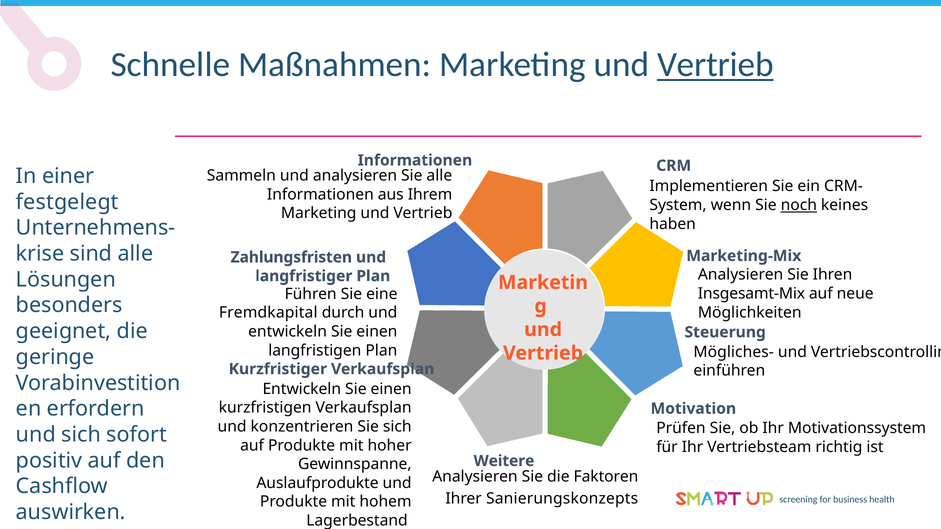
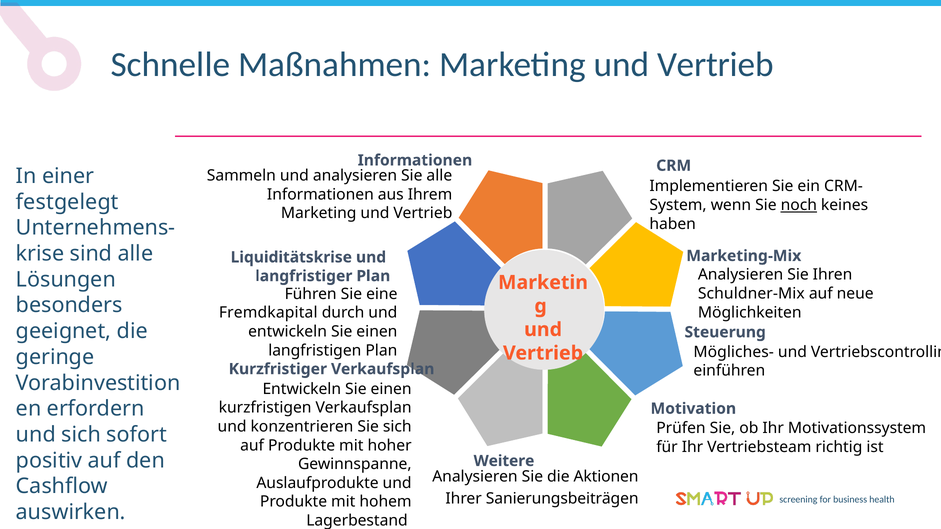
Vertrieb underline: present -> none (715, 65)
Zahlungsfristen: Zahlungsfristen -> Liquiditätskrise (291, 257)
Insgesamt-Mix: Insgesamt-Mix -> Schuldner-Mix (751, 294)
Faktoren: Faktoren -> Aktionen (606, 477)
Sanierungskonzepts: Sanierungskonzepts -> Sanierungsbeiträgen (562, 499)
